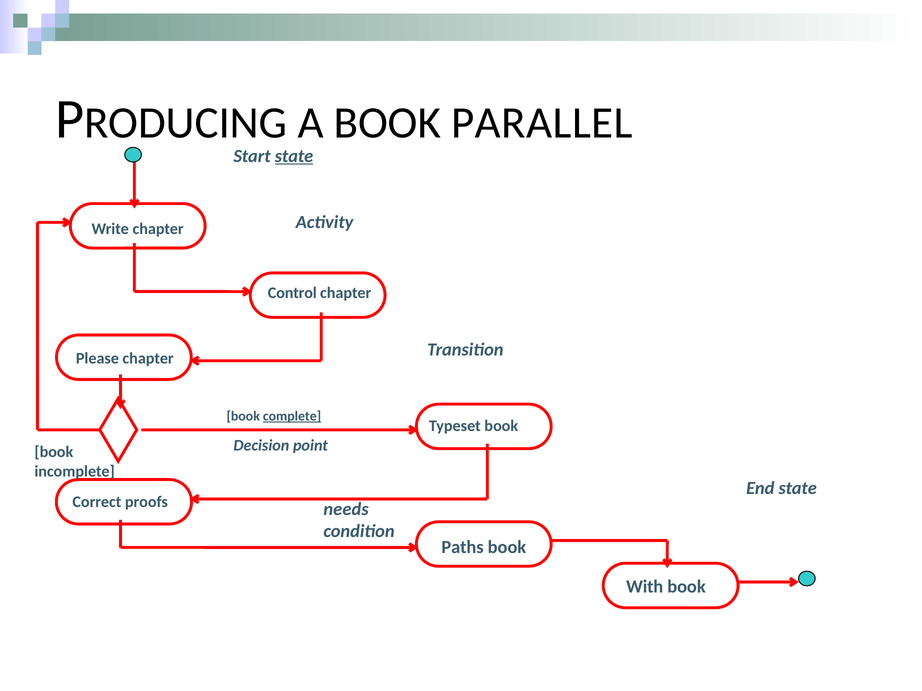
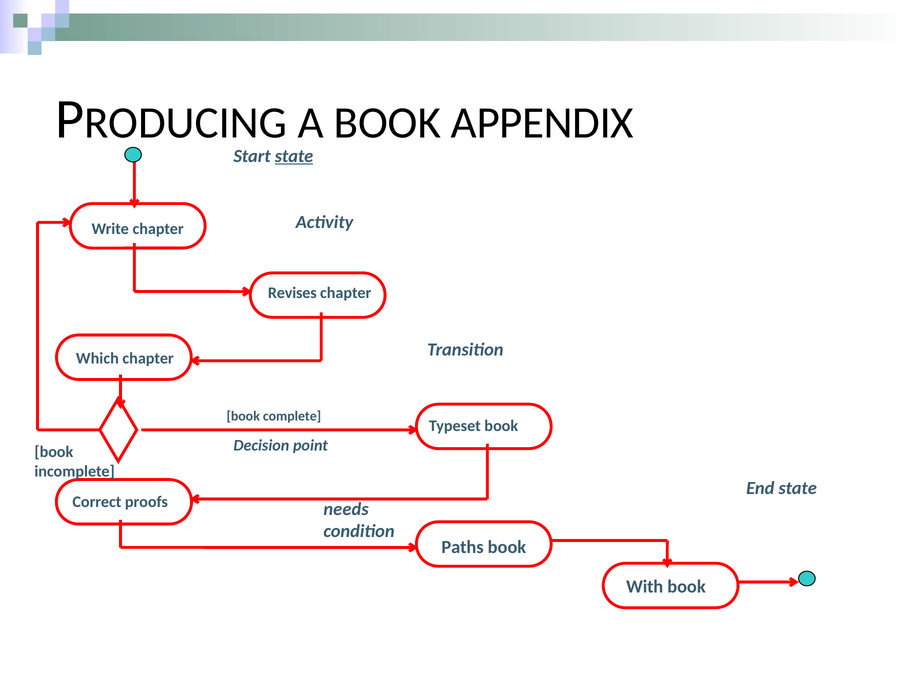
PARALLEL: PARALLEL -> APPENDIX (542, 123)
Control: Control -> Revises (292, 293)
Please: Please -> Which (97, 359)
complete underline: present -> none (292, 416)
